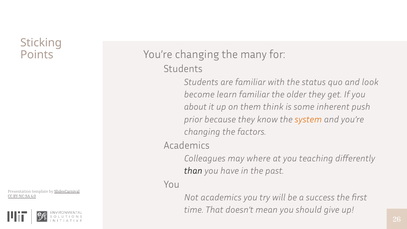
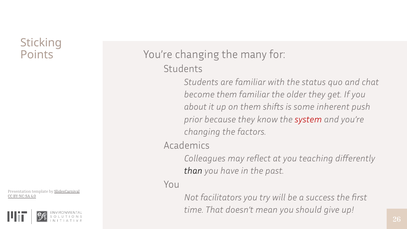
look: look -> chat (370, 82)
become learn: learn -> them (227, 94)
think: think -> shifts (273, 107)
system colour: orange -> red (308, 119)
where: where -> reflect (259, 158)
Not academics: academics -> facilitators (221, 197)
